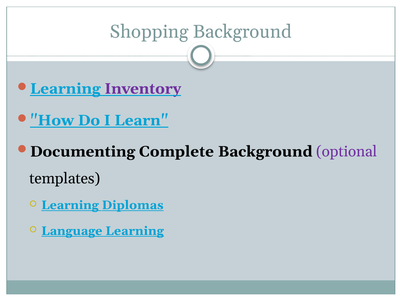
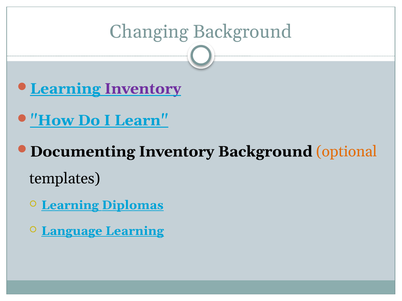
Shopping: Shopping -> Changing (149, 32)
Documenting Complete: Complete -> Inventory (177, 152)
optional colour: purple -> orange (347, 152)
